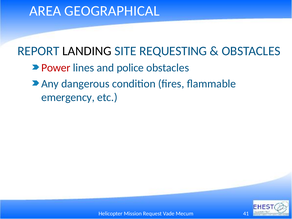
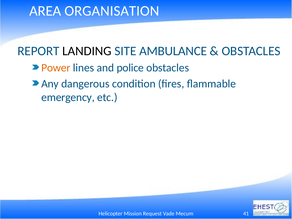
GEOGRAPHICAL: GEOGRAPHICAL -> ORGANISATION (112, 11)
REQUESTING: REQUESTING -> AMBULANCE (173, 51)
Power colour: red -> orange (56, 68)
